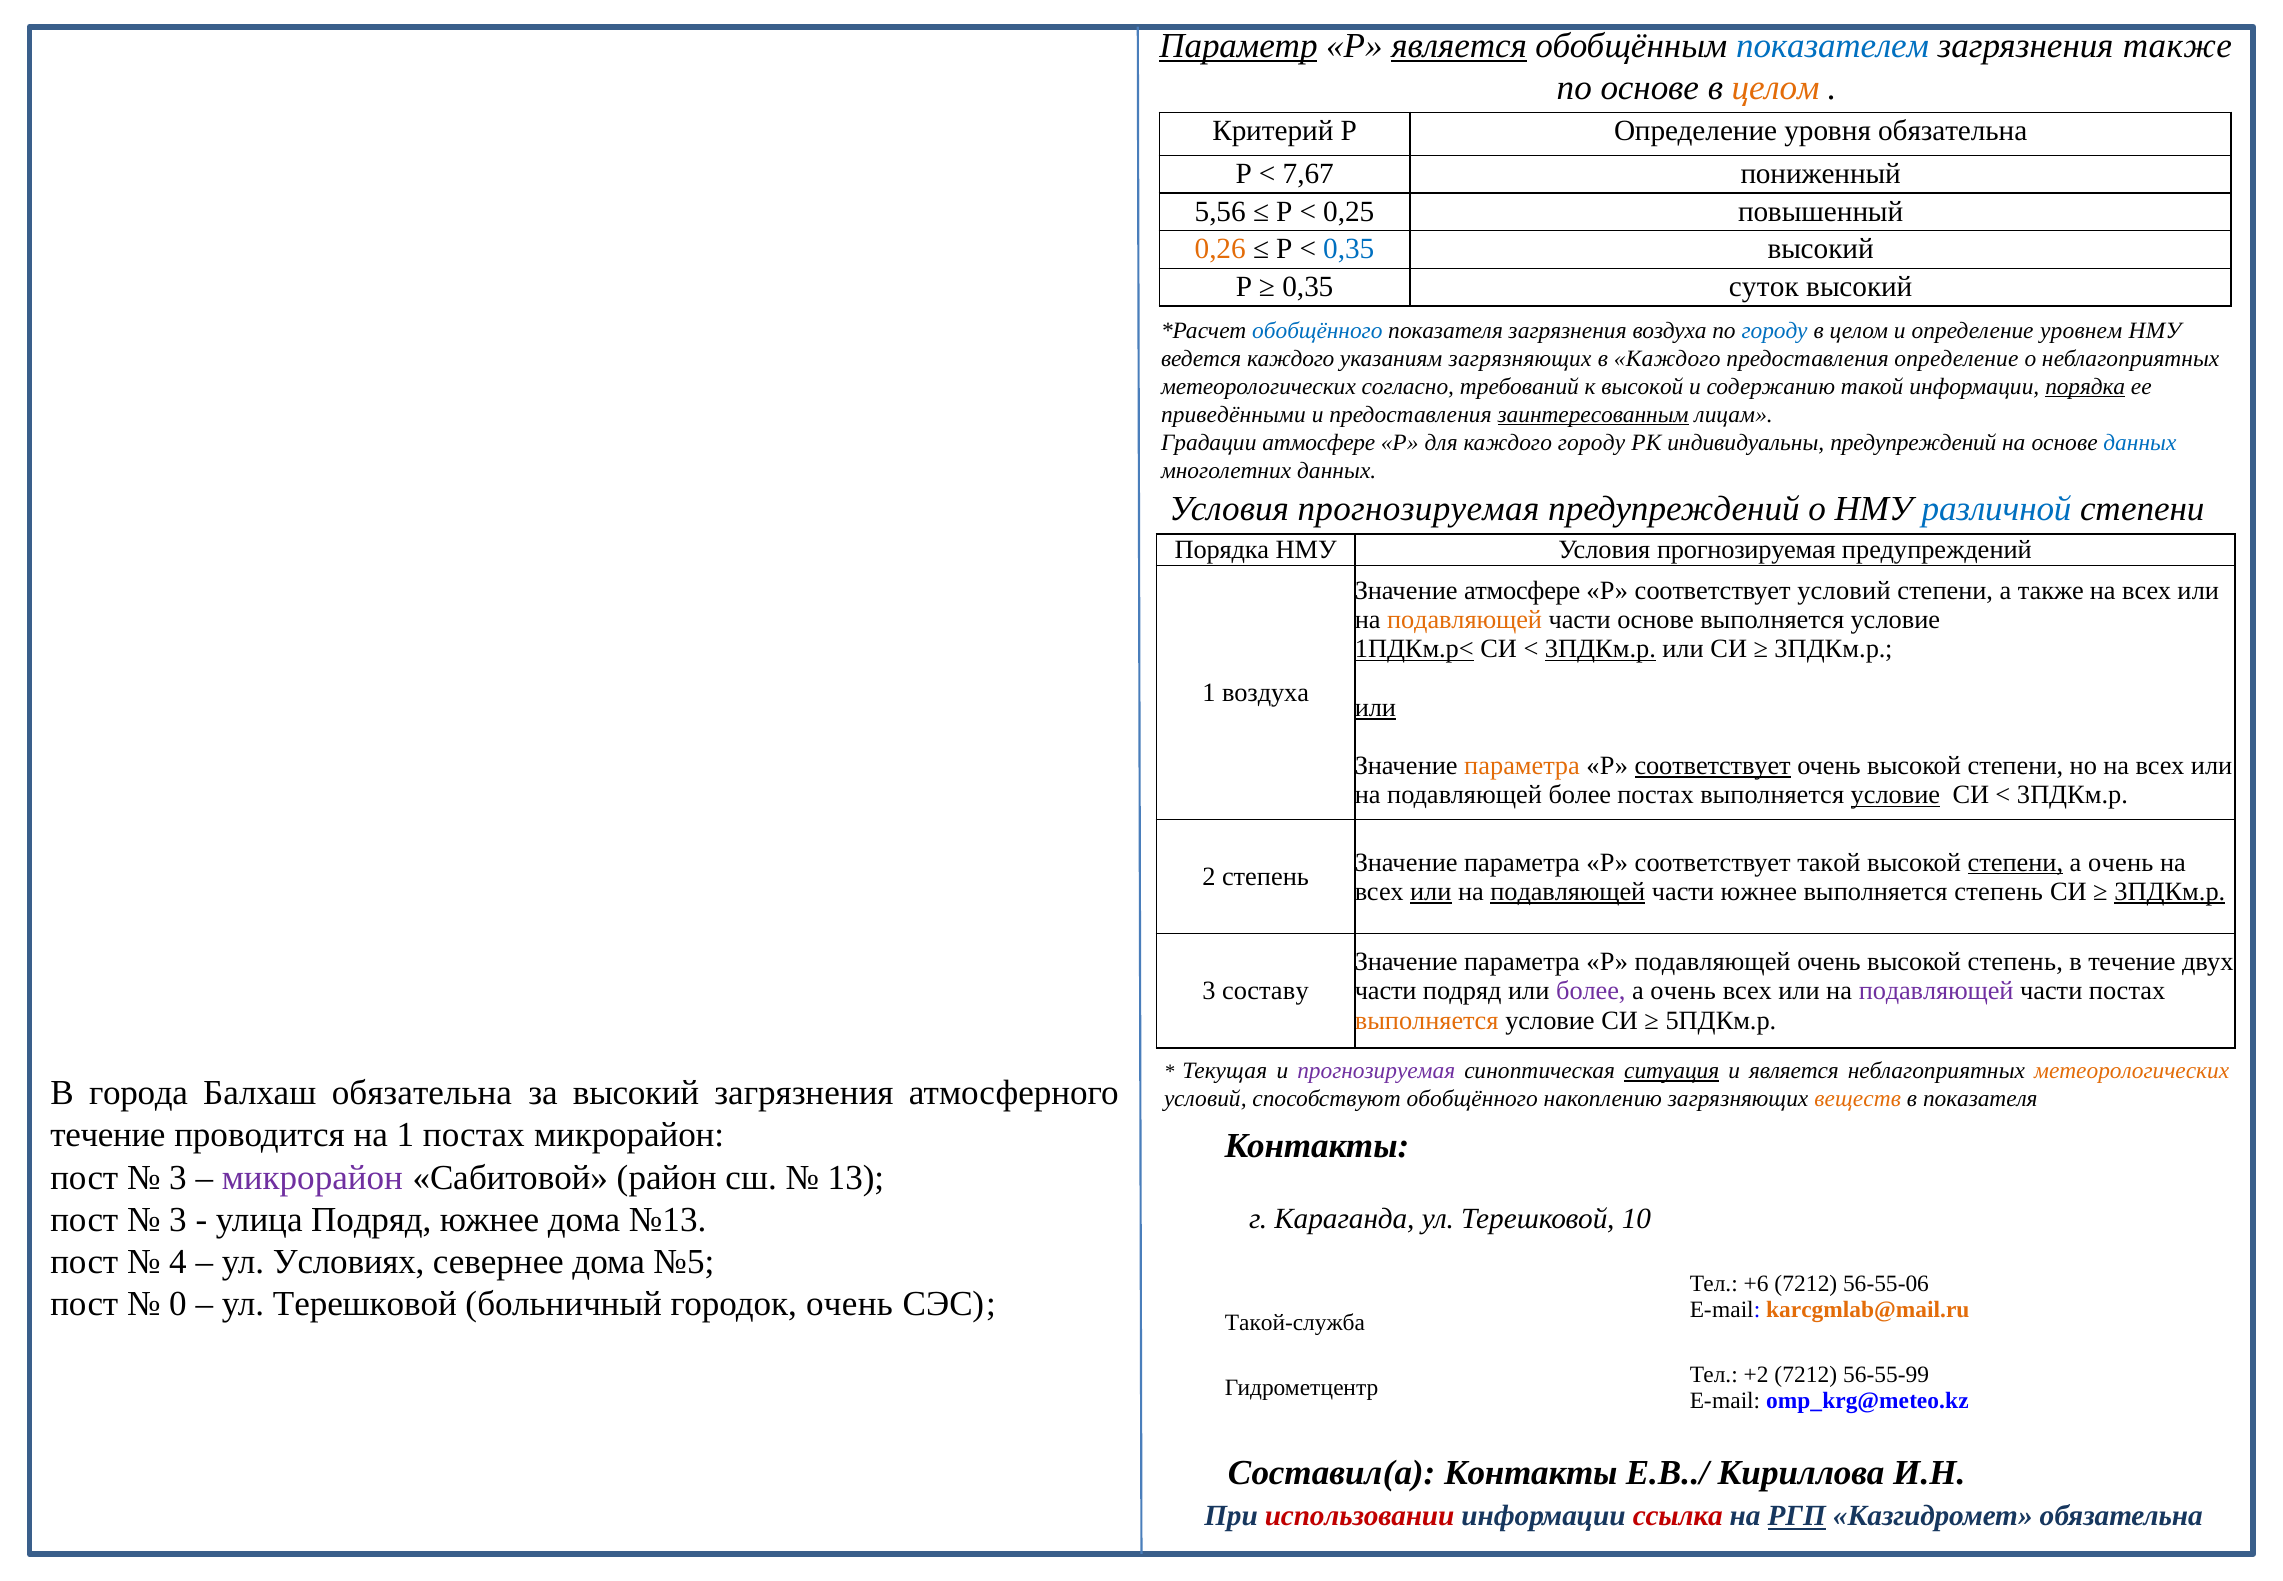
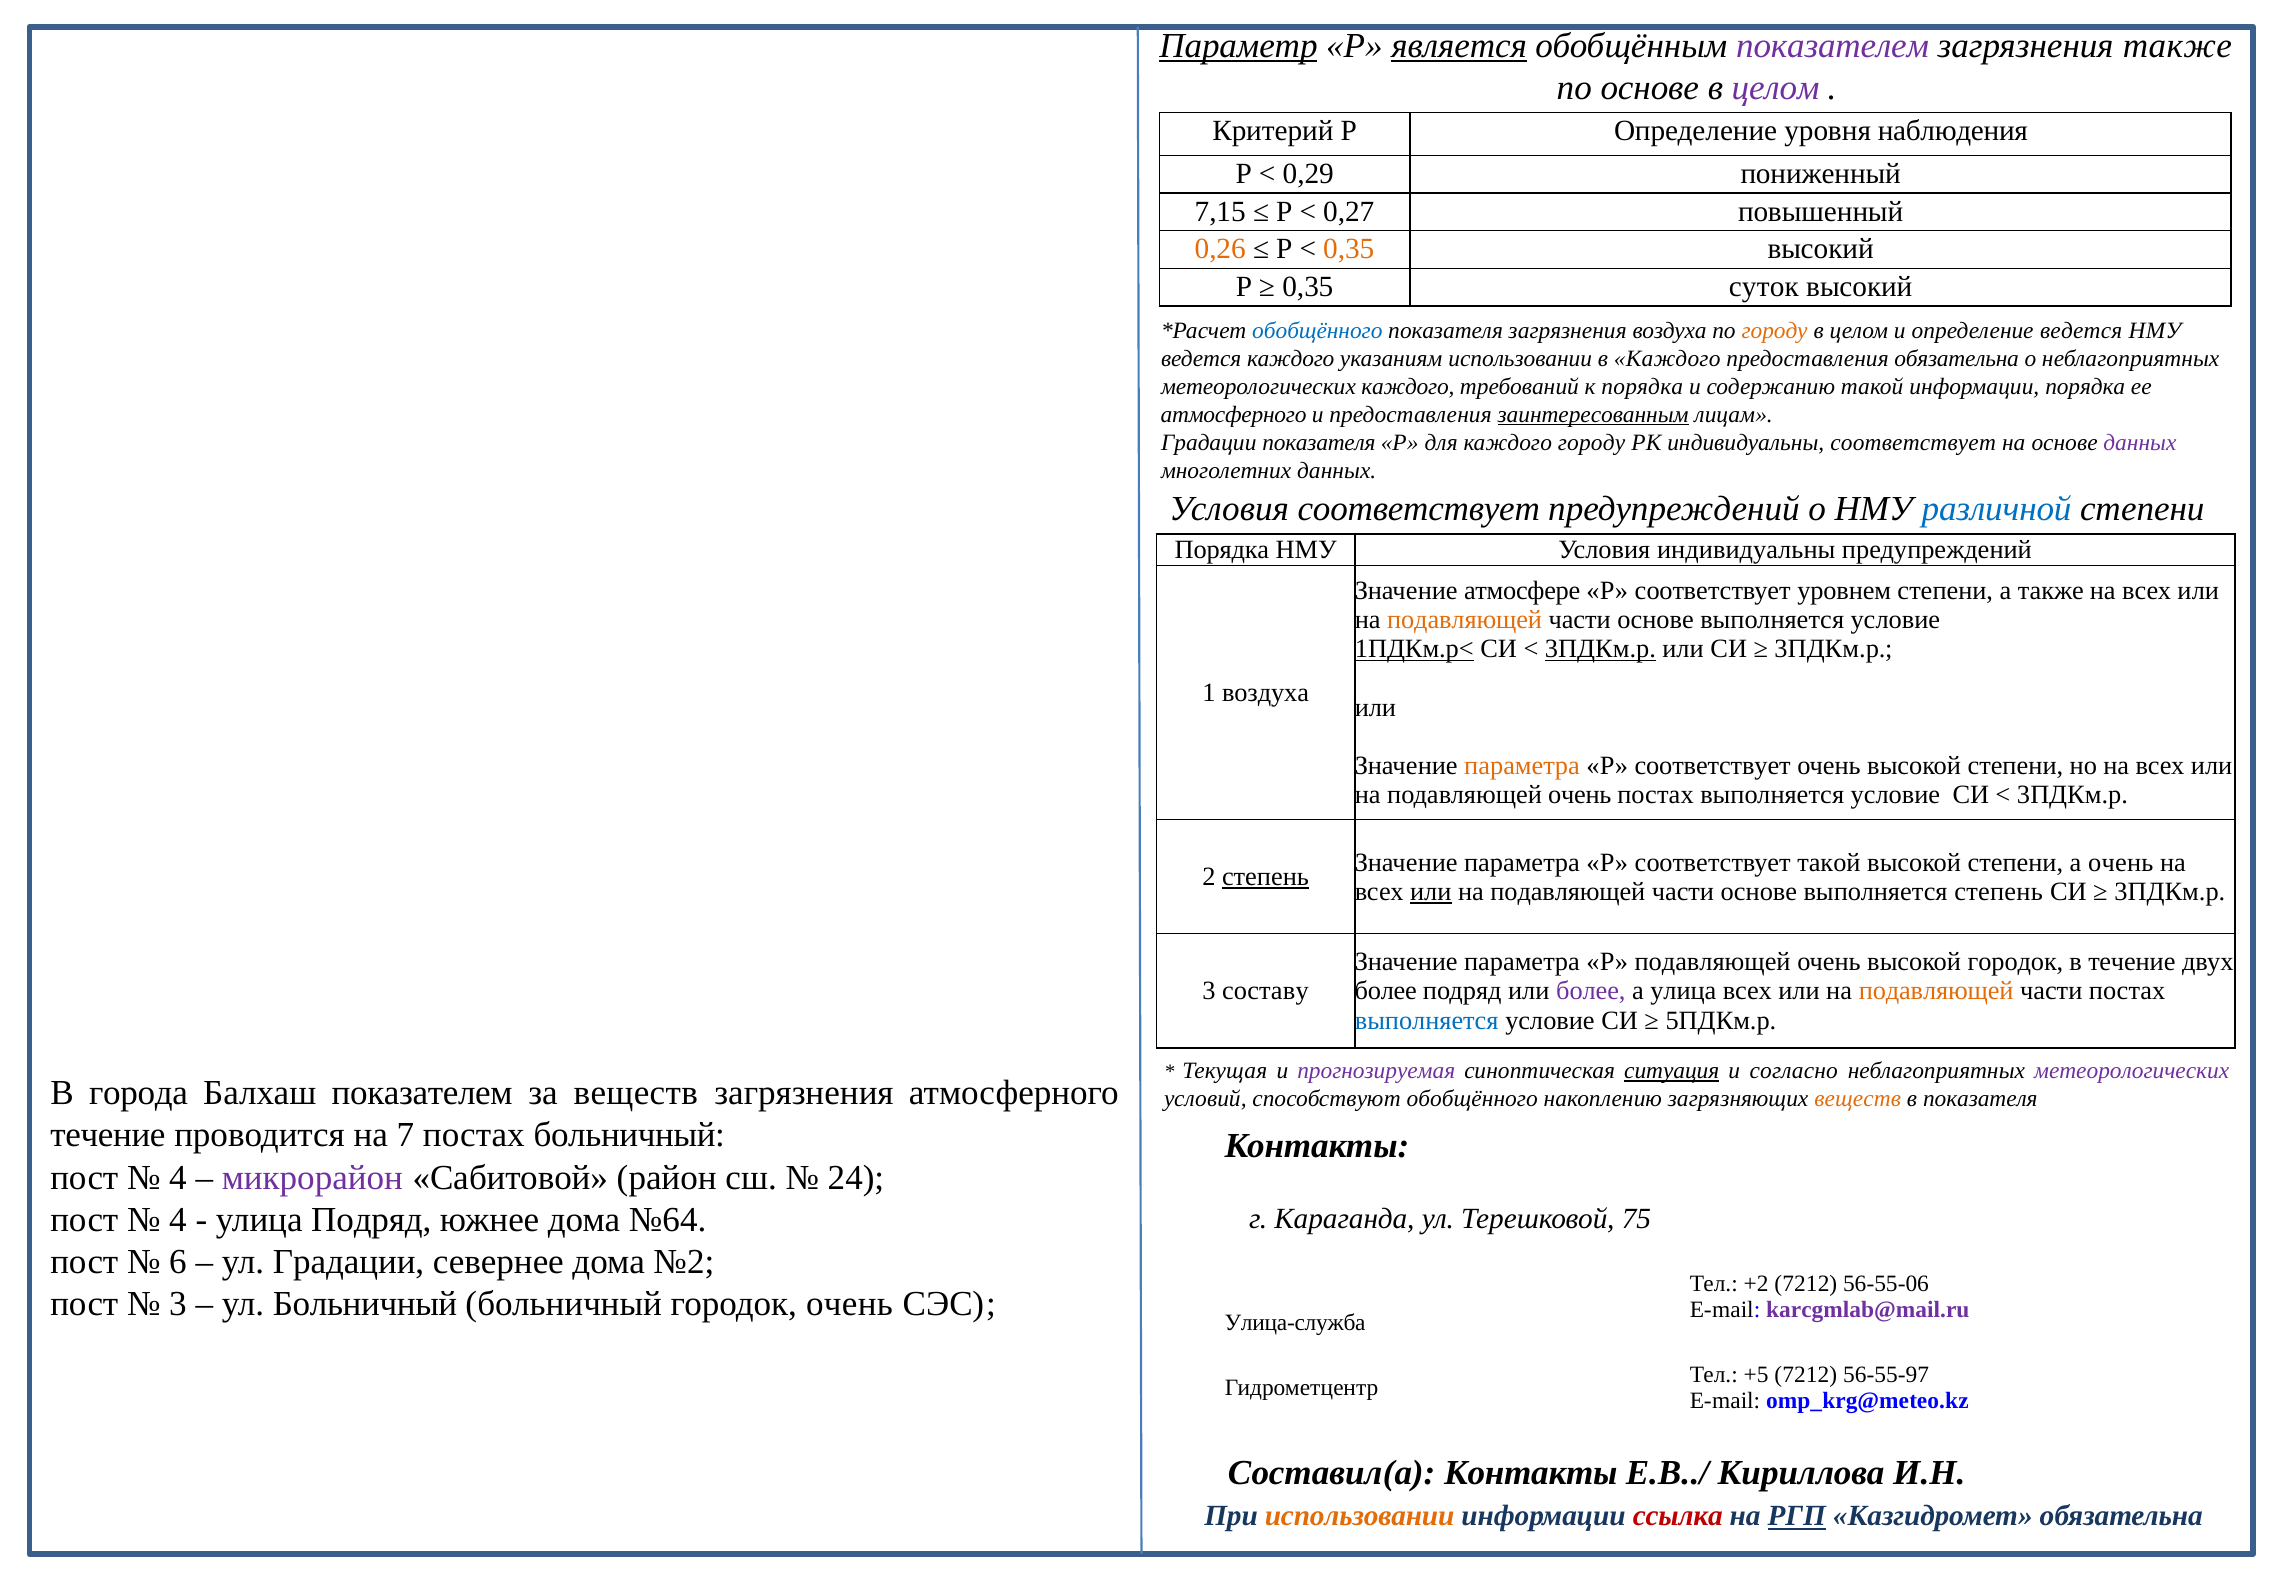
показателем colour: blue -> purple (1833, 46)
целом colour: orange -> purple (1776, 88)
уровня обязательна: обязательна -> наблюдения (1953, 131)
7,67: 7,67 -> 0,29 (1308, 174)
5,56: 5,56 -> 7,15 (1220, 212)
0,25: 0,25 -> 0,27 (1349, 212)
0,35 colour: blue -> orange (1349, 249)
городу colour: blue -> orange (1775, 330)
определение уровнем: уровнем -> ведется (2081, 330)
указаниям загрязняющих: загрязняющих -> использовании (1520, 358)
предоставления определение: определение -> обязательна (1957, 358)
метеорологических согласно: согласно -> каждого (1408, 387)
к высокой: высокой -> порядка (1642, 387)
порядка underline: present -> none (2085, 387)
приведёнными: приведёнными -> атмосферного (1234, 415)
Градации атмосфере: атмосфере -> показателя (1319, 443)
индивидуальны предупреждений: предупреждений -> соответствует (1913, 443)
данных colour: blue -> purple (2140, 443)
прогнозируемая: прогнозируемая -> соответствует (1419, 509)
НМУ Условия прогнозируемая: прогнозируемая -> индивидуальны (1746, 550)
соответствует условий: условий -> уровнем (1844, 590)
или underline: present -> none (1375, 707)
соответствует underline: present -> none (1713, 766)
на подавляющей более: более -> очень (1580, 795)
условие underline: present -> none (1895, 795)
степени underline: present -> none (2015, 862)
степень underline: none -> present (1265, 877)
подавляющей underline: present -> none (1568, 891)
южнее: южнее -> основе (1759, 891)
3ПДКм.р underline: present -> none (2170, 891)
высокой степень: степень -> городок (2015, 962)
части: части -> более (1386, 991)
очень: очень -> улица (1683, 991)
подавляющей colour: purple -> orange (1936, 991)
выполняется colour: orange -> blue (1427, 1020)
и является: является -> согласно (1794, 1071)
метеорологических colour: orange -> purple (2132, 1071)
Балхаш обязательна: обязательна -> показателем (422, 1093)
за высокий: высокий -> веществ (636, 1093)
на 1: 1 -> 7 (405, 1135)
постах микрорайон: микрорайон -> больничный (629, 1135)
3: 3 -> 4 (178, 1177)
13: 13 -> 24 (856, 1177)
3: 3 -> 4 (178, 1219)
№13: №13 -> №64 (668, 1219)
10: 10 -> 75 (1636, 1219)
4: 4 -> 6 (178, 1261)
ул Условиях: Условиях -> Градации (349, 1261)
№5: №5 -> №2 (684, 1261)
+6: +6 -> +2 (1756, 1283)
0: 0 -> 3 (178, 1304)
Терешковой: Терешковой -> Больничный (365, 1304)
karcgmlab@mail.ru colour: orange -> purple (1868, 1309)
Такой-служба: Такой-служба -> Улица-служба (1295, 1322)
+2: +2 -> +5 (1756, 1375)
56-55-99: 56-55-99 -> 56-55-97 (1886, 1375)
использовании colour: red -> orange (1360, 1516)
